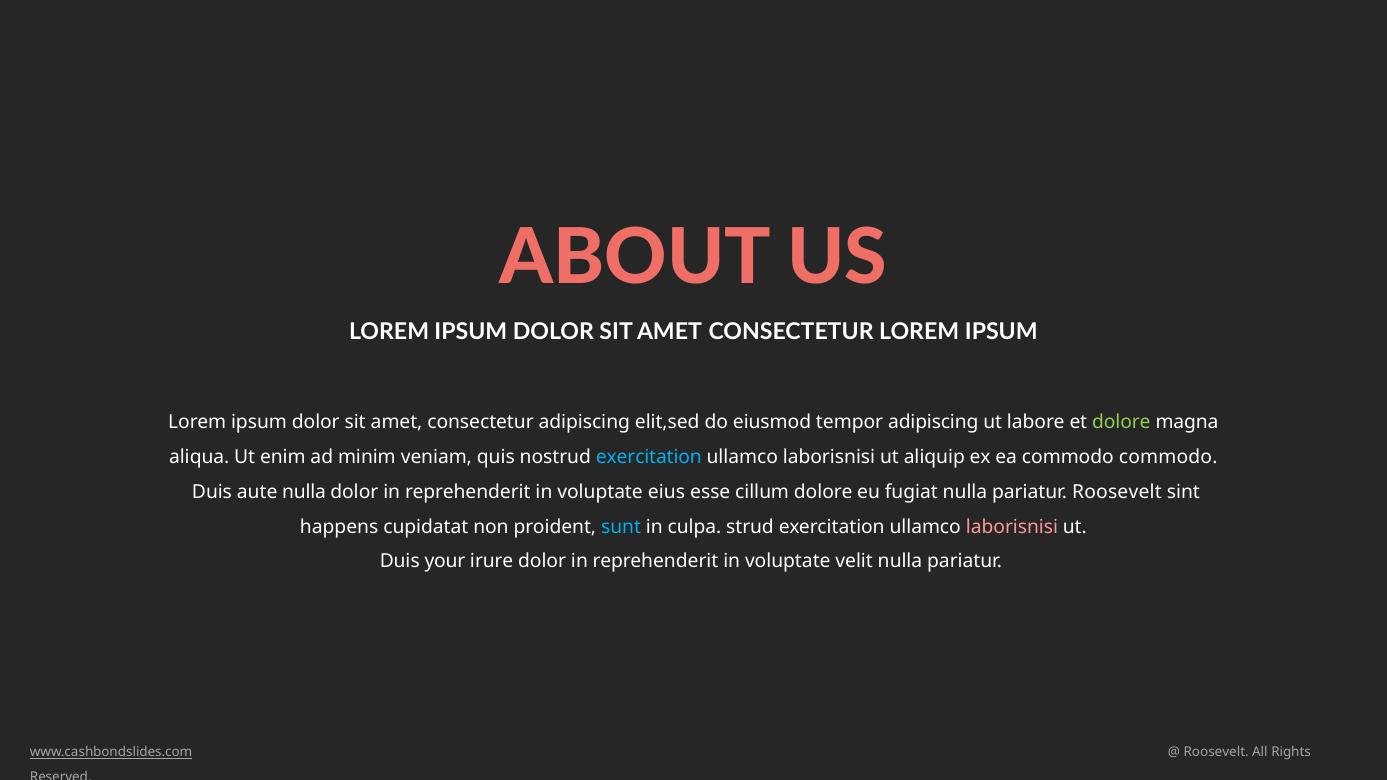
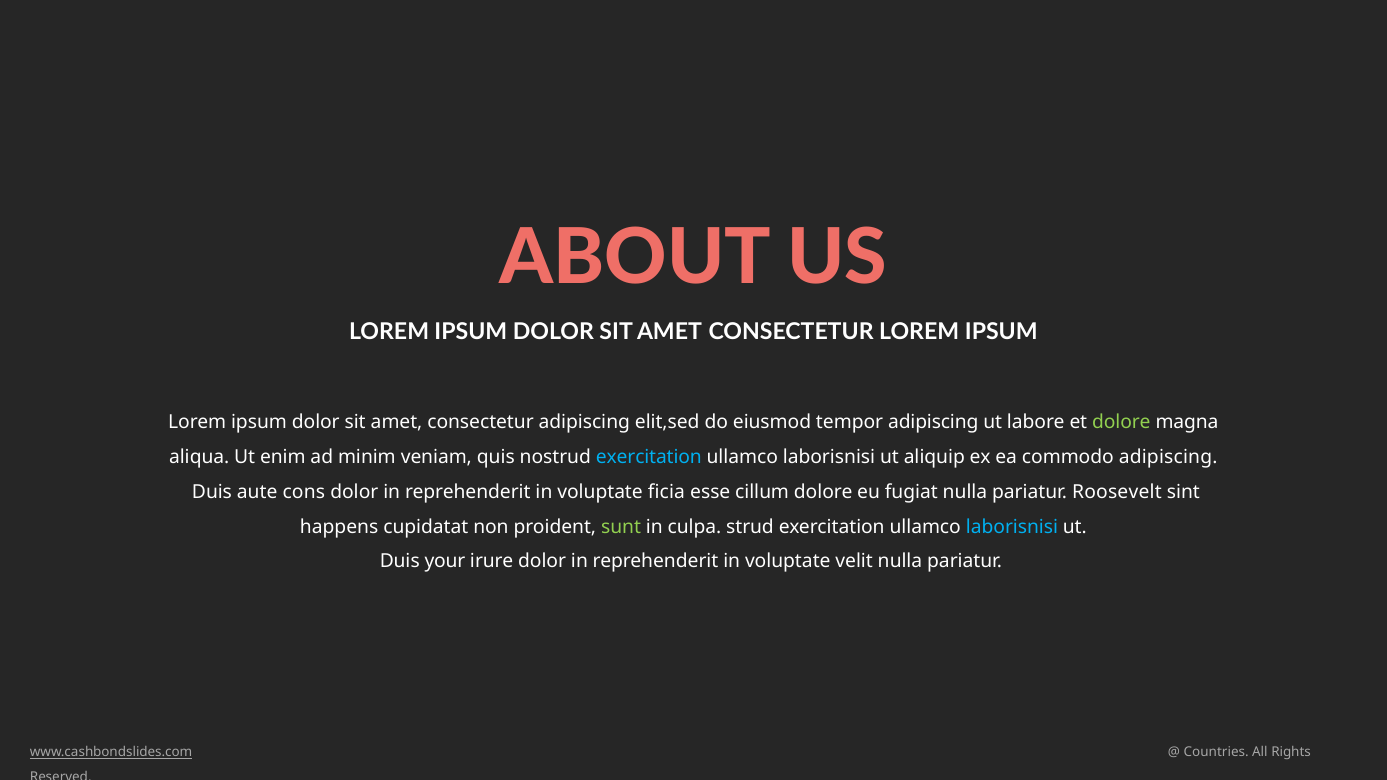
commodo commodo: commodo -> adipiscing (1168, 457)
aute nulla: nulla -> cons (304, 492)
eius: eius -> ficia (666, 492)
sunt colour: light blue -> light green (621, 527)
laborisnisi colour: pink -> light blue (1012, 527)
Roosevelt: Roosevelt -> Countries (1216, 753)
